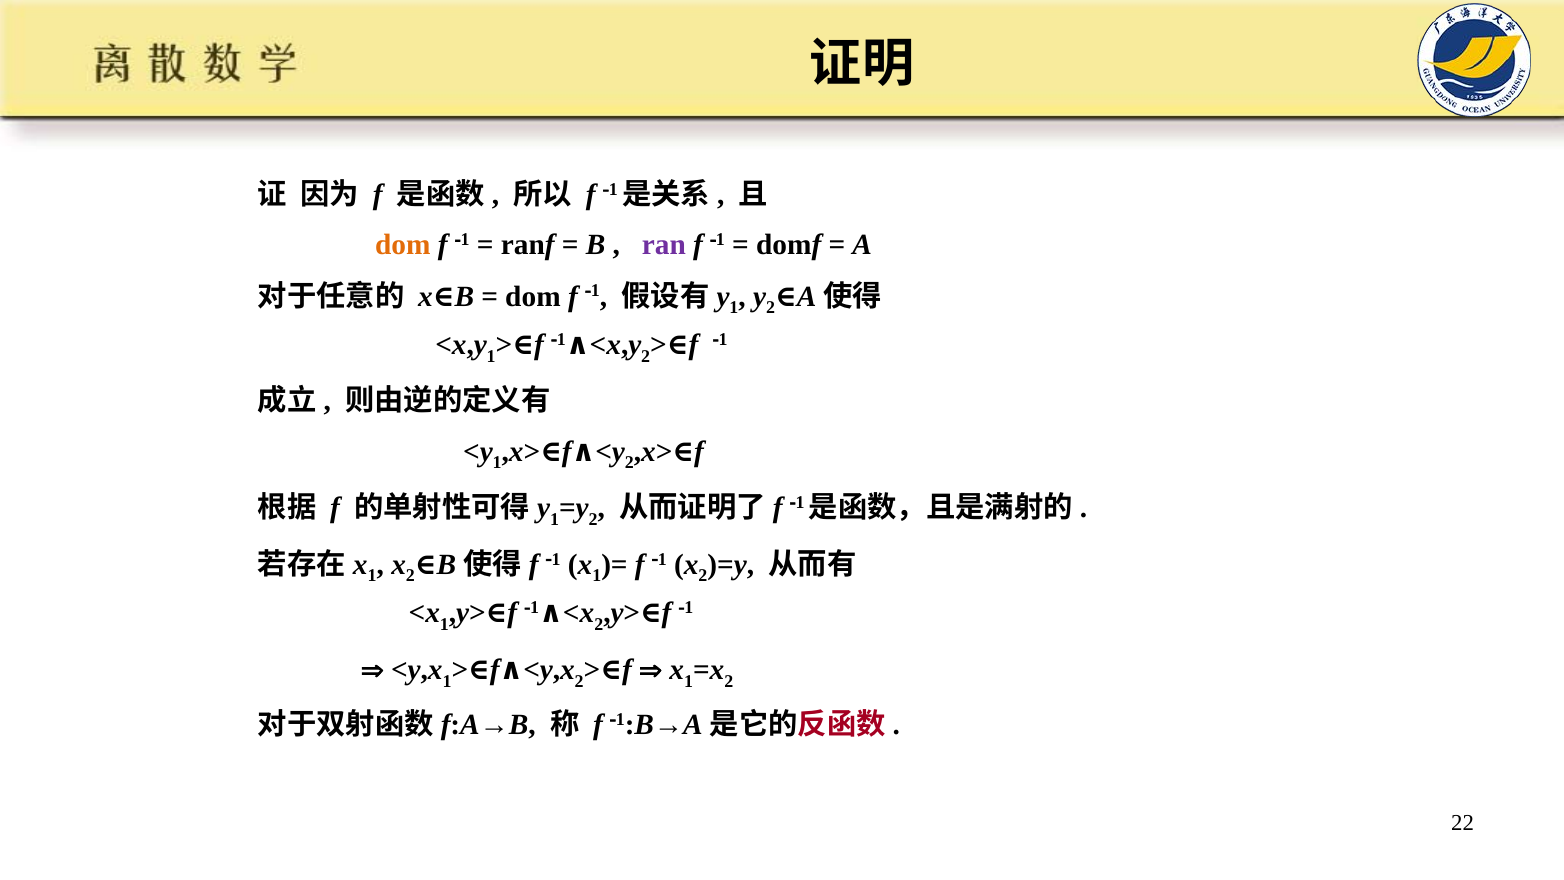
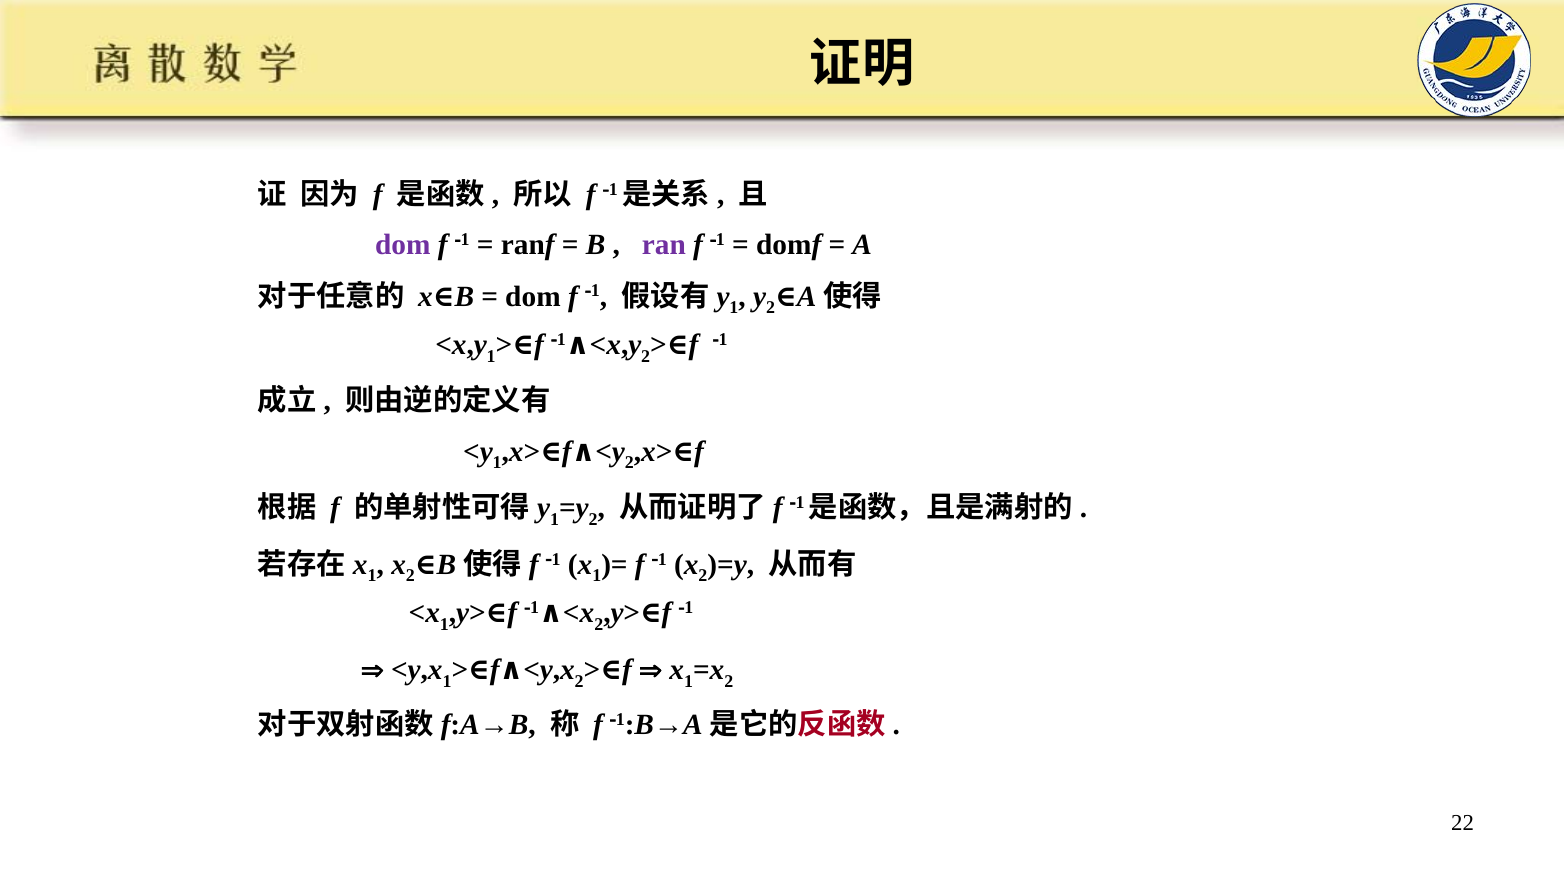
dom colour: orange -> purple (403, 245)
